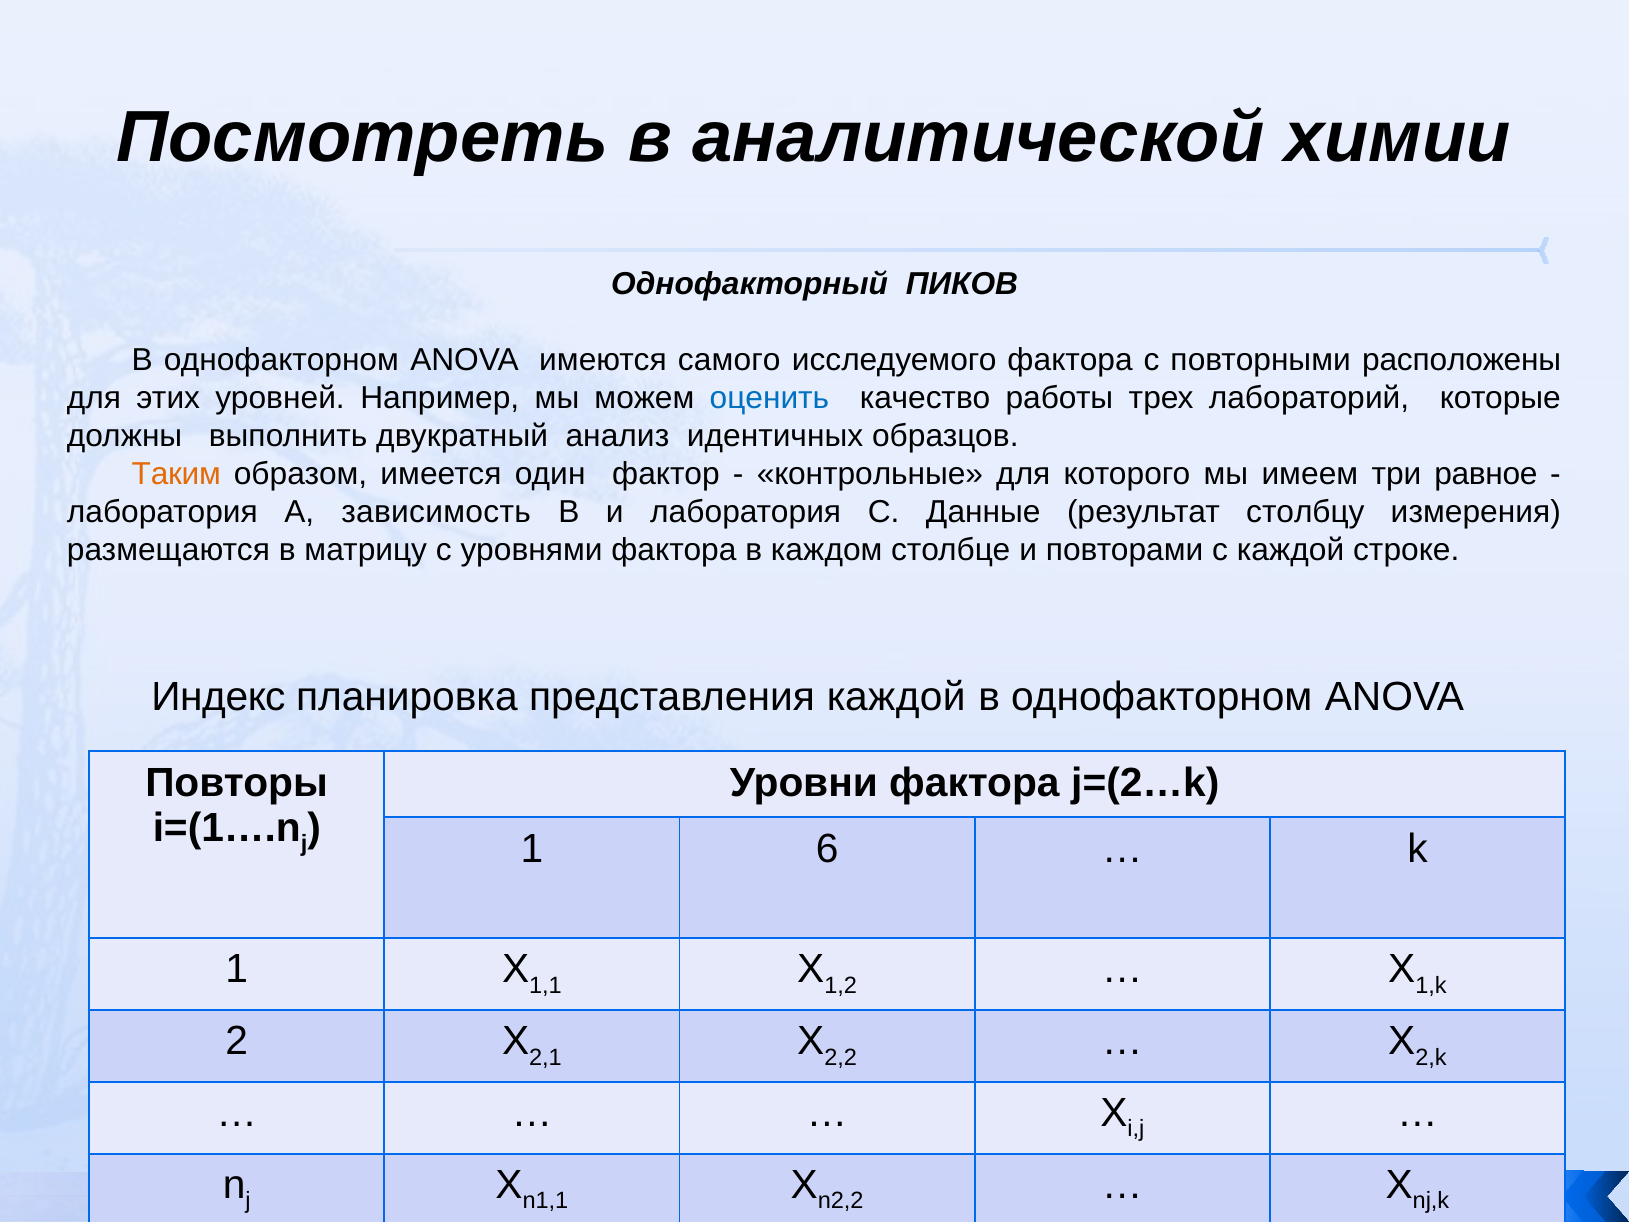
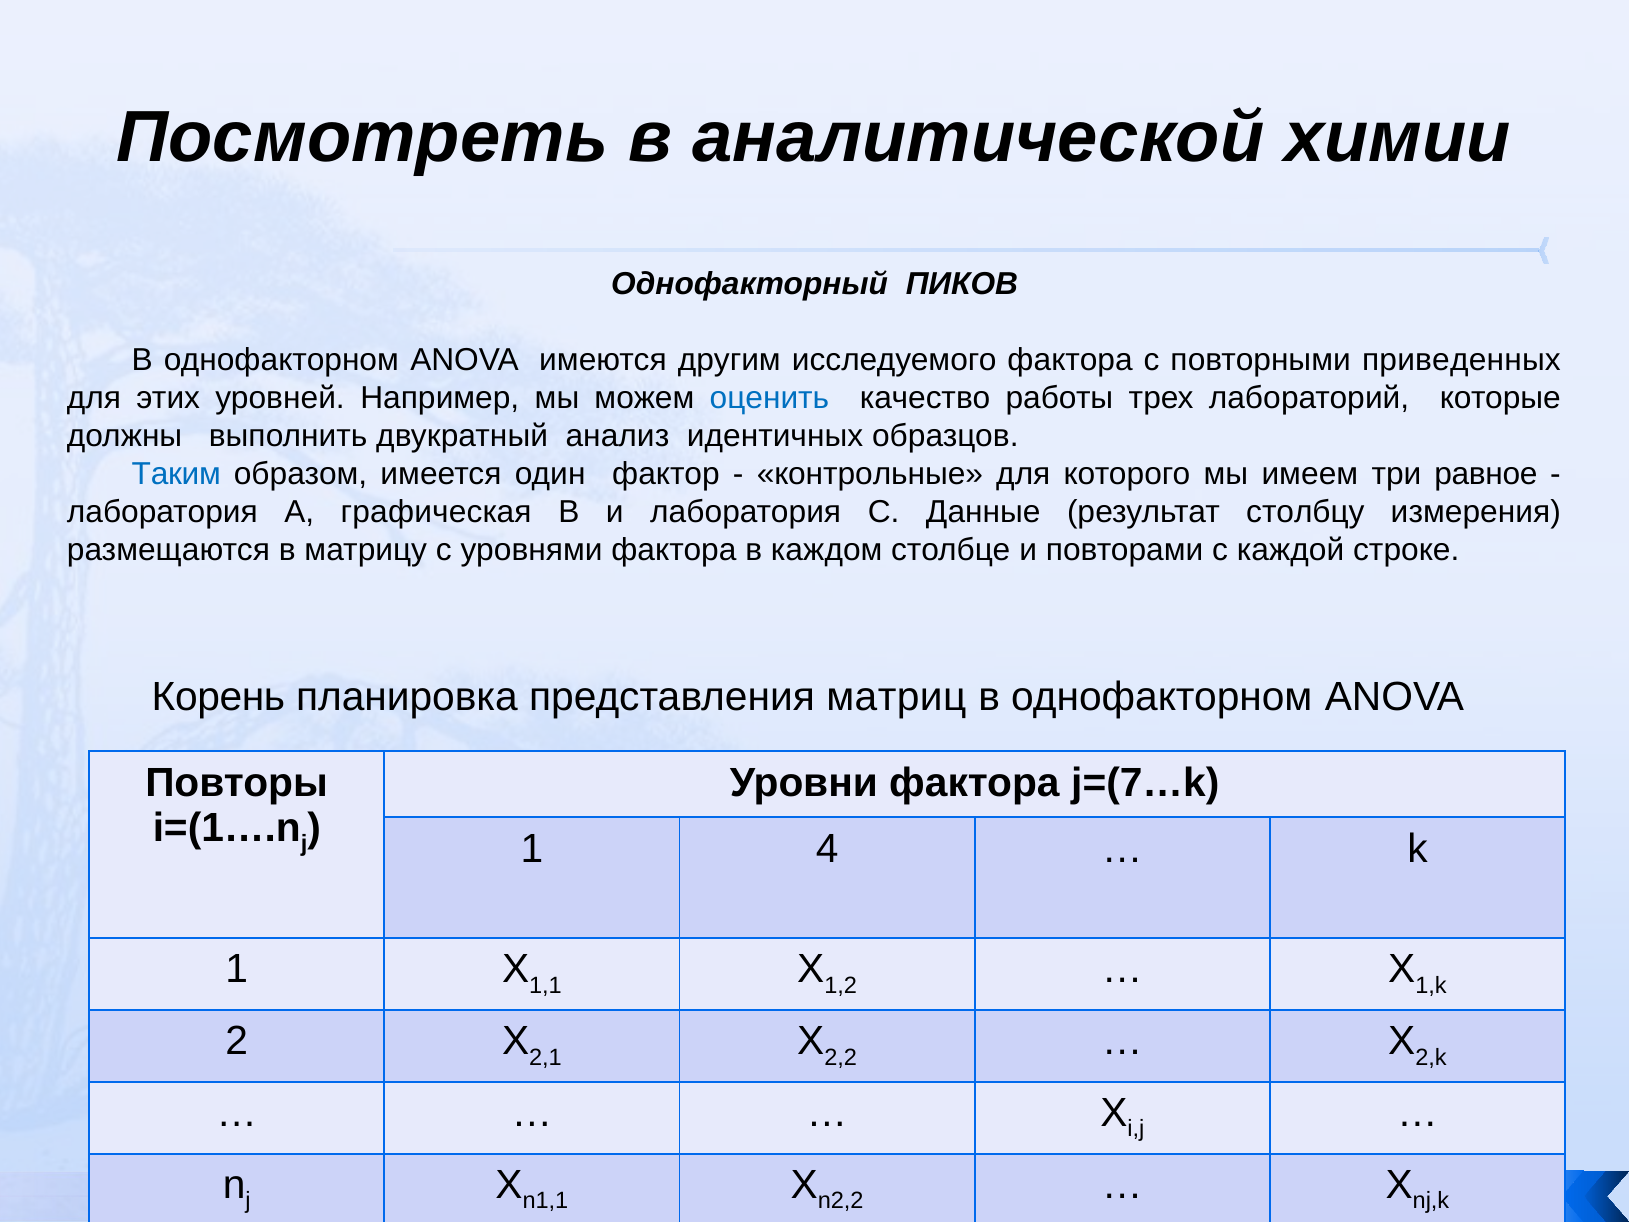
самого: самого -> другим (729, 360)
расположены: расположены -> приведенных (1461, 360)
Таким colour: orange -> blue (176, 474)
зависимость: зависимость -> графическая (436, 512)
Индекс: Индекс -> Корень (218, 697)
представления каждой: каждой -> матриц (896, 697)
j=(2…k: j=(2…k -> j=(7…k (1145, 783)
6: 6 -> 4 (827, 849)
